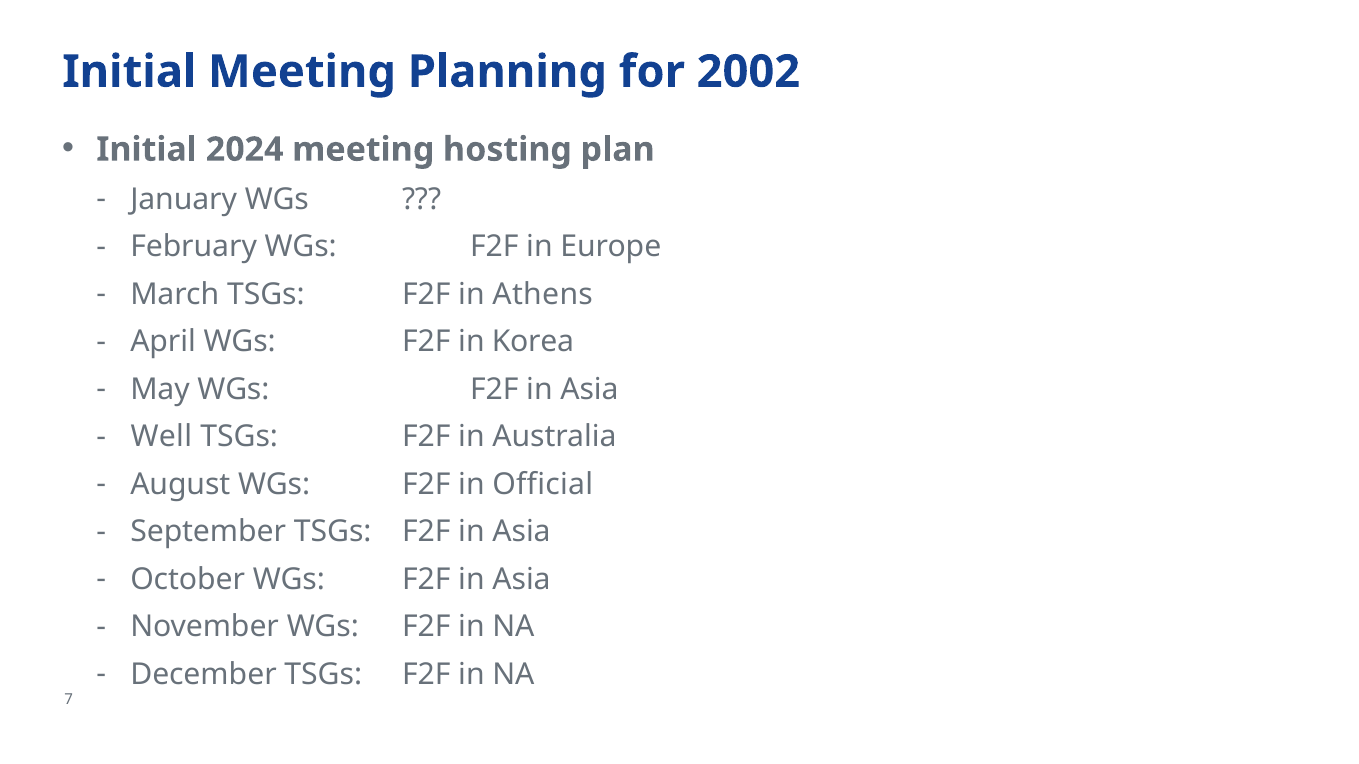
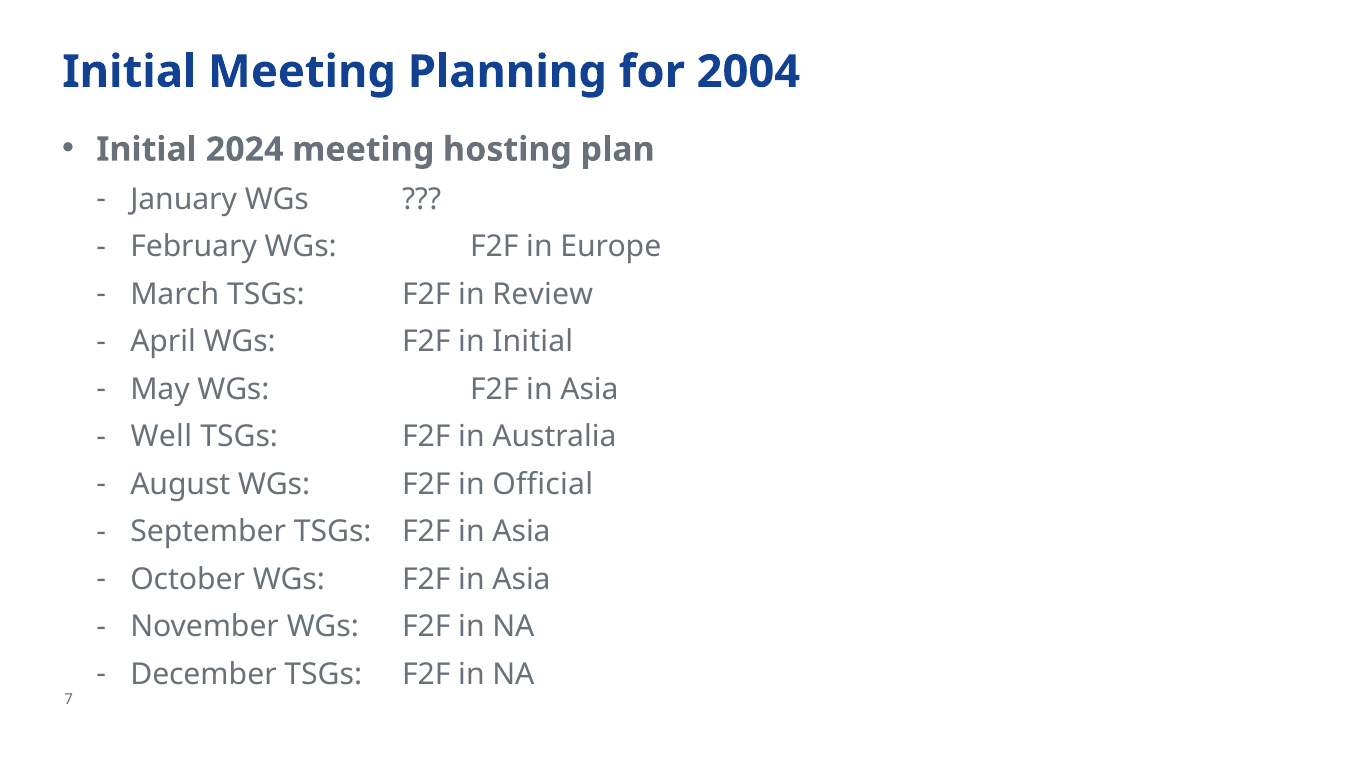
2002: 2002 -> 2004 (748, 72)
Athens: Athens -> Review (543, 294)
in Korea: Korea -> Initial (533, 342)
